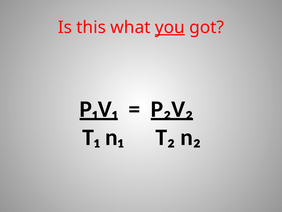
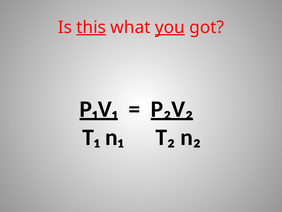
this underline: none -> present (91, 27)
